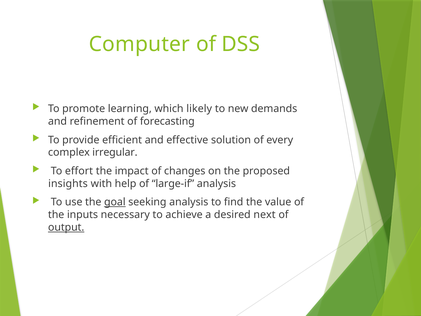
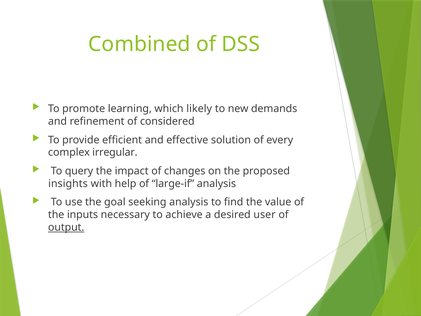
Computer: Computer -> Combined (139, 44)
forecasting: forecasting -> considered (167, 121)
effort: effort -> query (79, 171)
goal underline: present -> none (115, 202)
next: next -> user (265, 215)
